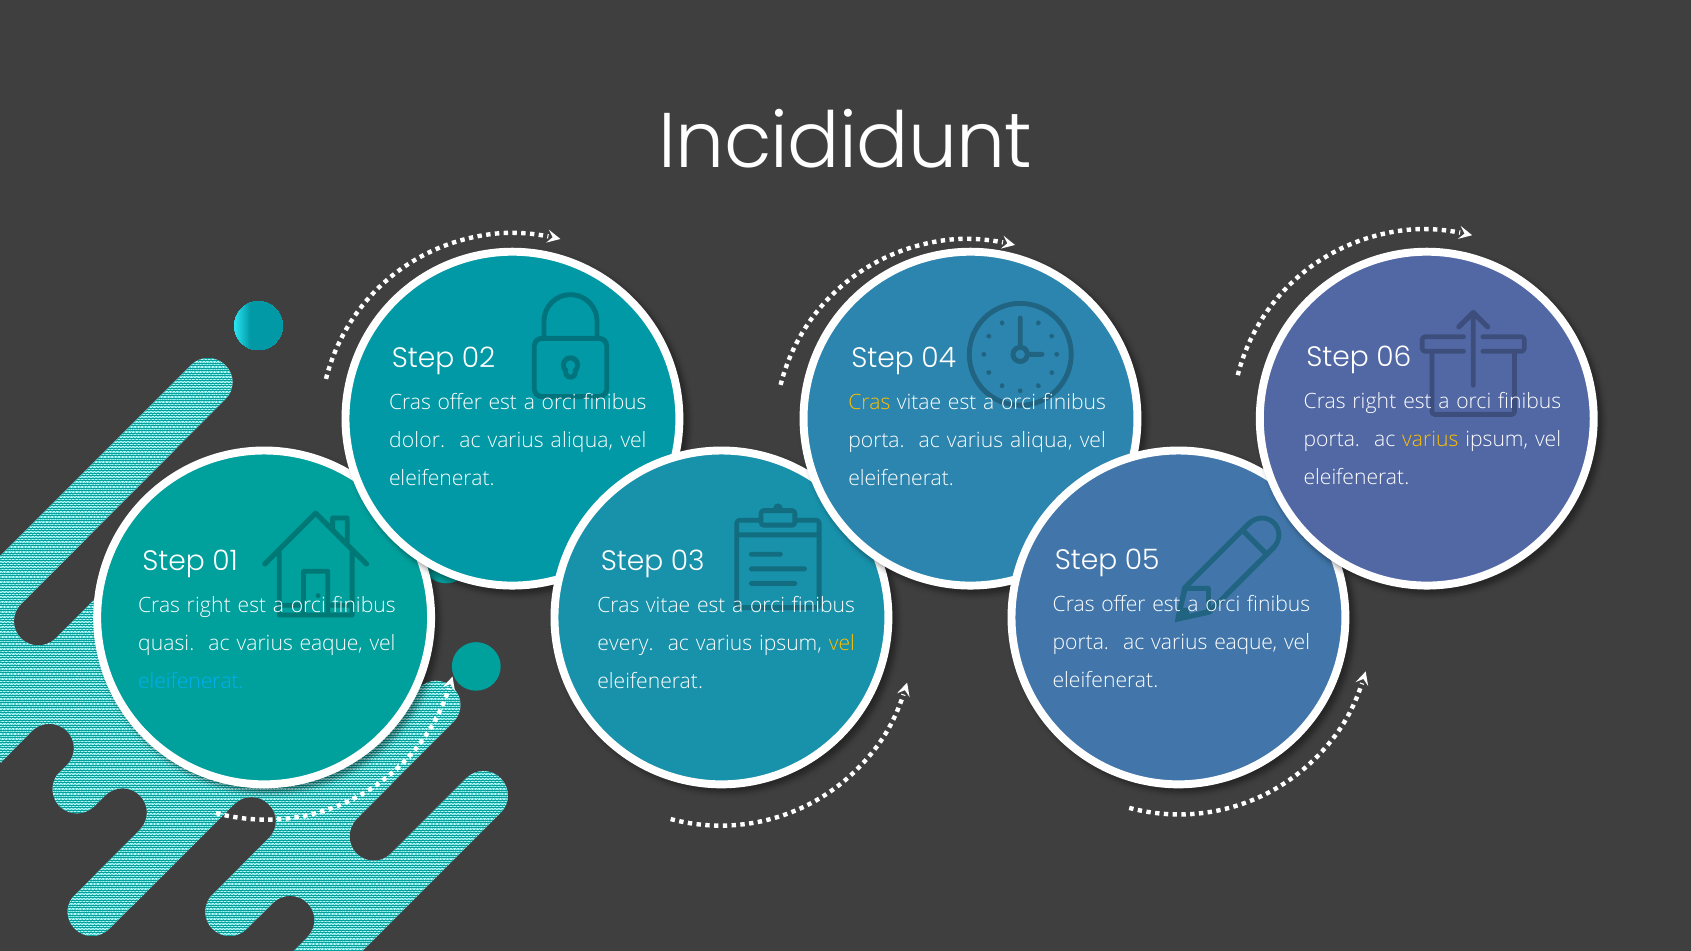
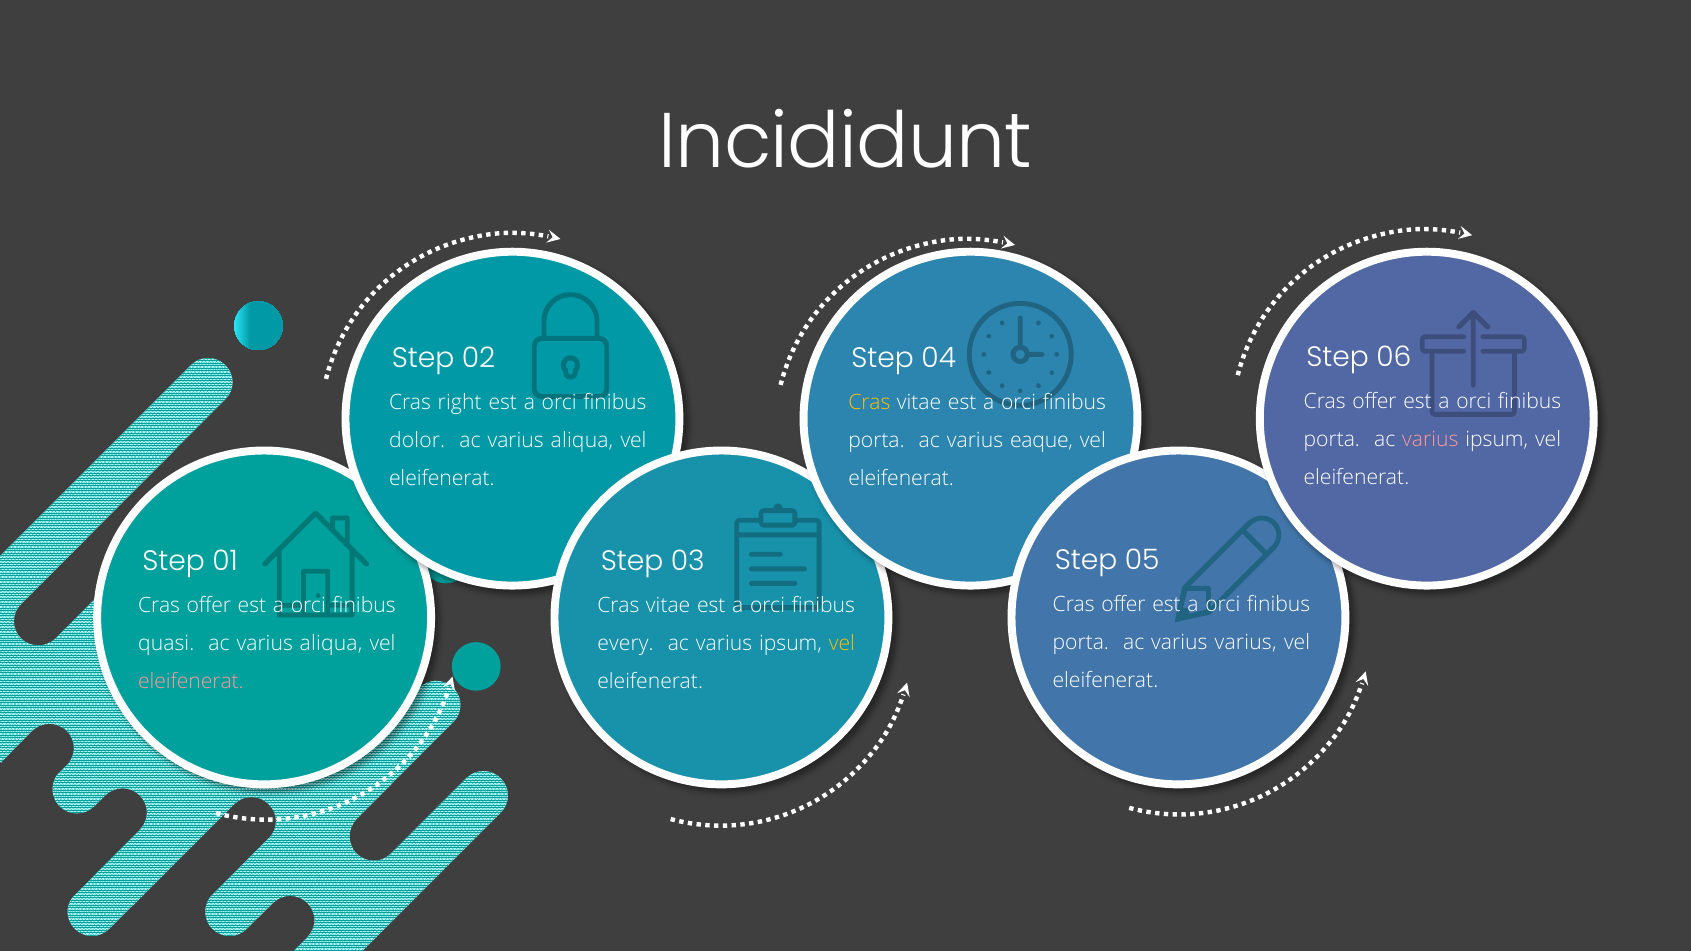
right: right -> offer (1374, 401)
offer: offer -> right (460, 403)
varius colour: yellow -> pink (1430, 439)
porta ac varius aliqua: aliqua -> eaque (1041, 441)
right: right -> offer (209, 606)
porta ac varius eaque: eaque -> varius (1246, 643)
eaque: eaque -> aliqua (331, 644)
eleifenerat colour: light blue -> pink (191, 682)
